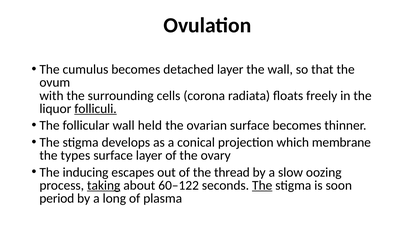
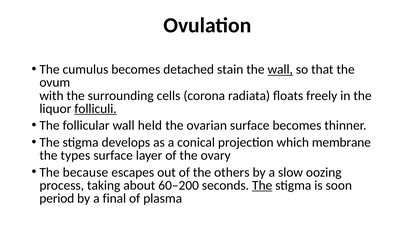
detached layer: layer -> stain (230, 70)
wall underline: none -> present (280, 70)
inducing: inducing -> because (85, 173)
thread: thread -> others (232, 173)
taking underline: present -> none (104, 186)
60–122: 60–122 -> 60–200 (179, 186)
long: long -> final (114, 199)
